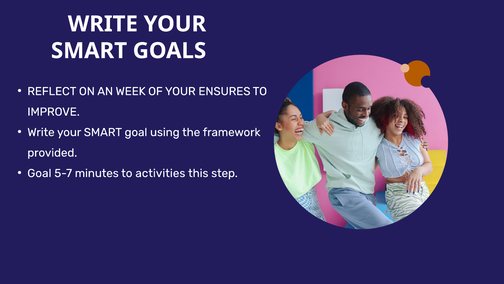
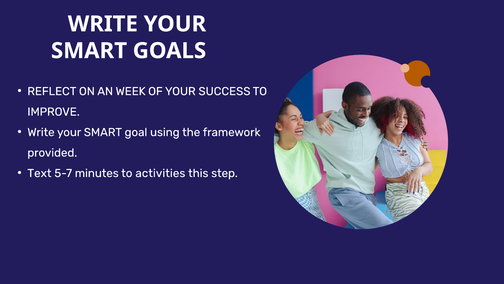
ENSURES: ENSURES -> SUCCESS (224, 91)
Goal: Goal -> Text (39, 173)
